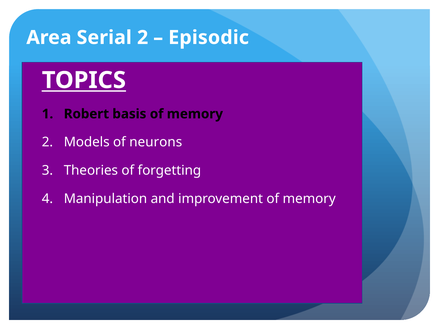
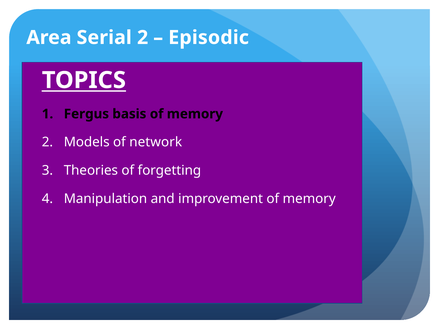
Robert: Robert -> Fergus (86, 114)
neurons: neurons -> network (156, 142)
